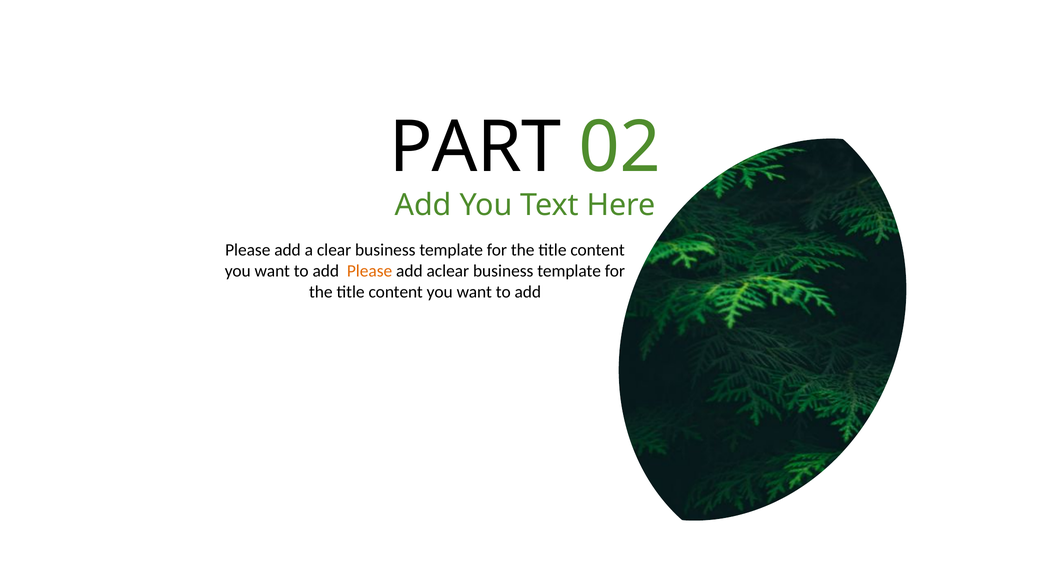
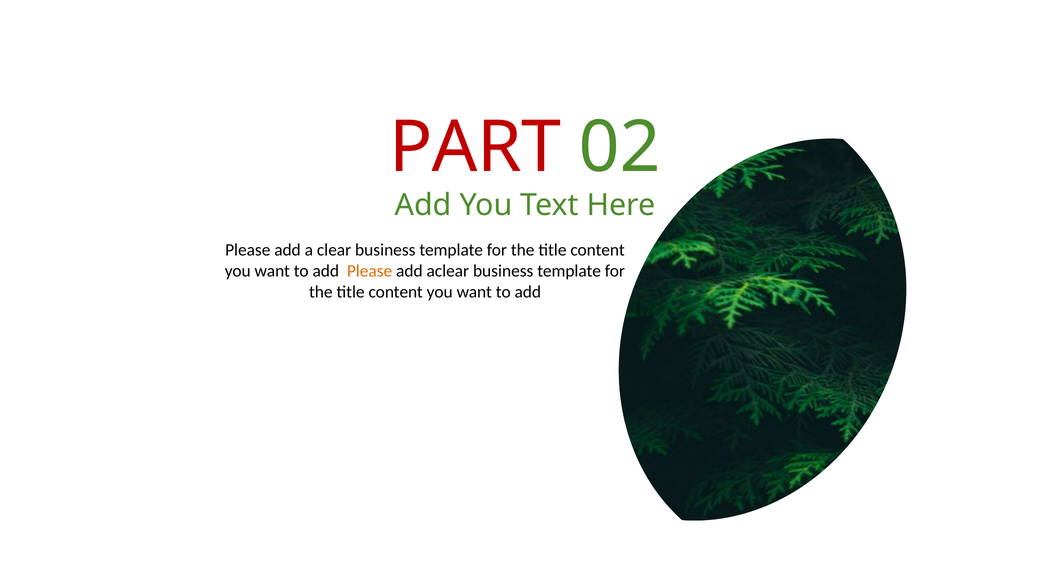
PART colour: black -> red (475, 148)
